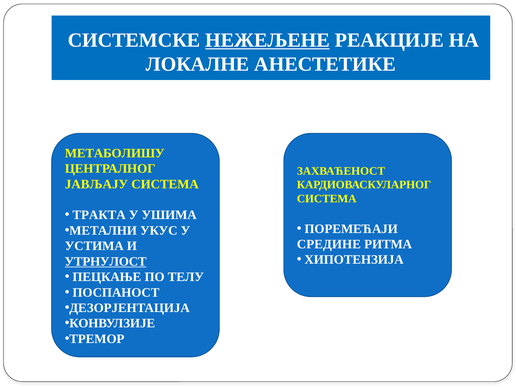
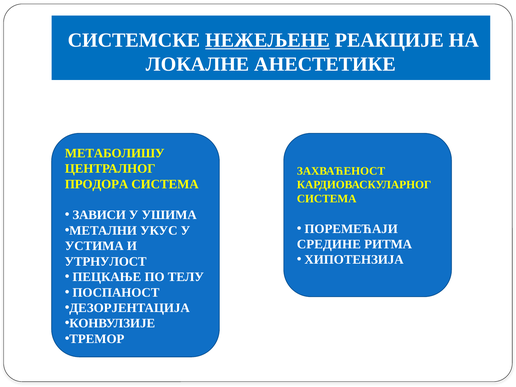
ЈАВЉАЈУ: ЈАВЉАЈУ -> ПРОДОРА (97, 184)
ТРАКТА: ТРАКТА -> ЗАВИСИ (99, 215)
УТРНУЛОСТ underline: present -> none (106, 261)
